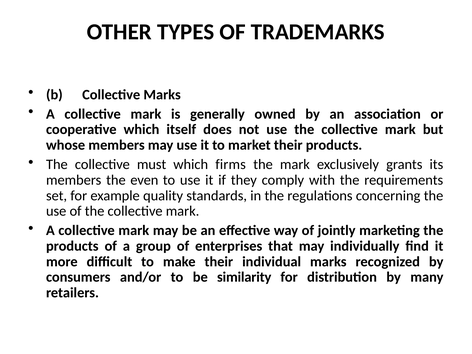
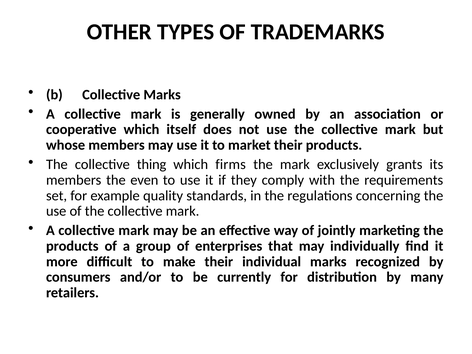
must: must -> thing (152, 164)
similarity: similarity -> currently (244, 277)
